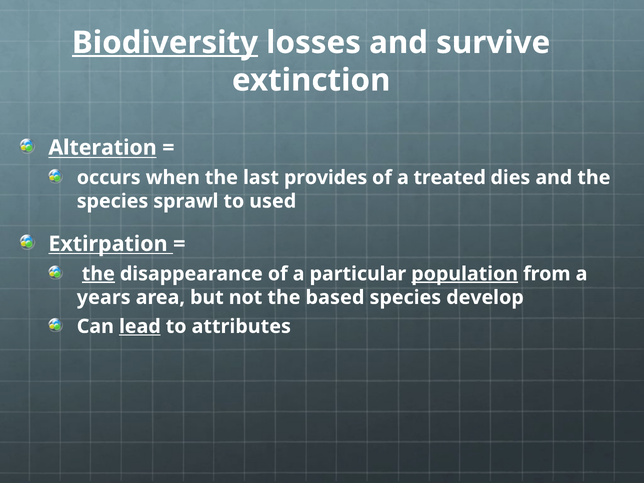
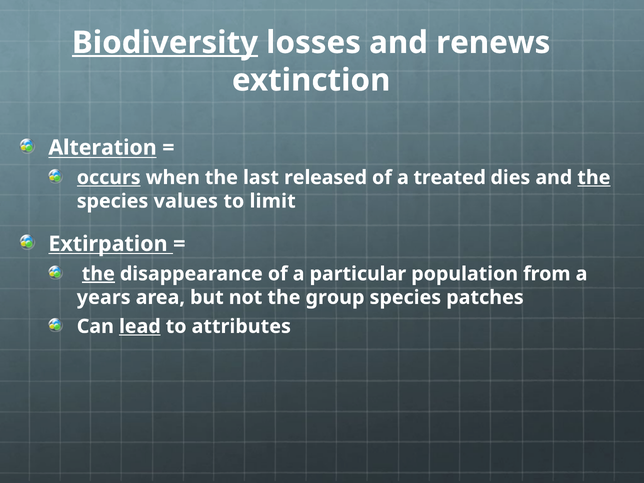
survive: survive -> renews (493, 43)
occurs underline: none -> present (109, 178)
provides: provides -> released (326, 178)
the underline: none -> present (594, 178)
sprawl: sprawl -> values (186, 201)
used: used -> limit (273, 201)
population underline: present -> none (465, 274)
based: based -> group (335, 297)
develop: develop -> patches (485, 297)
